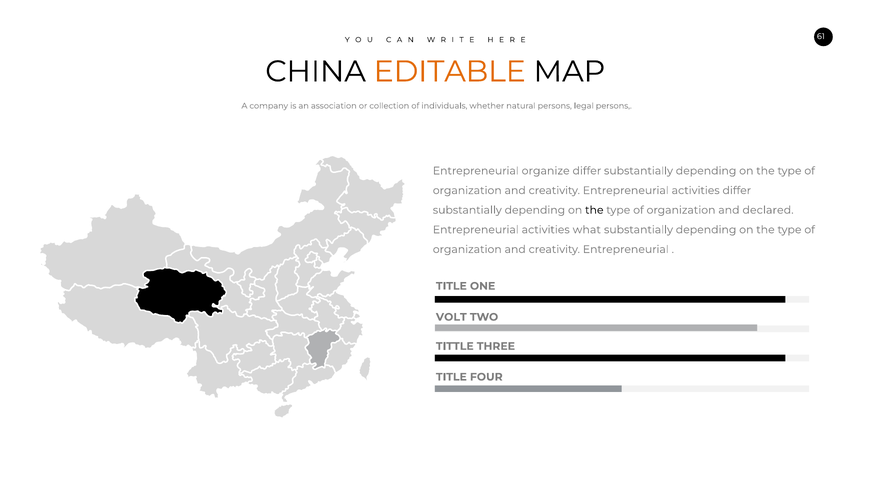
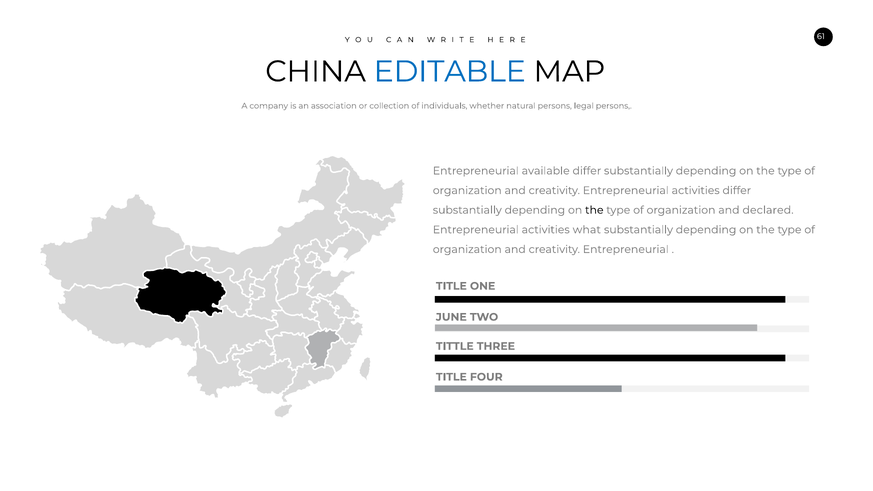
EDITABLE colour: orange -> blue (450, 72)
organize: organize -> available (546, 171)
VOLT: VOLT -> JUNE (451, 317)
